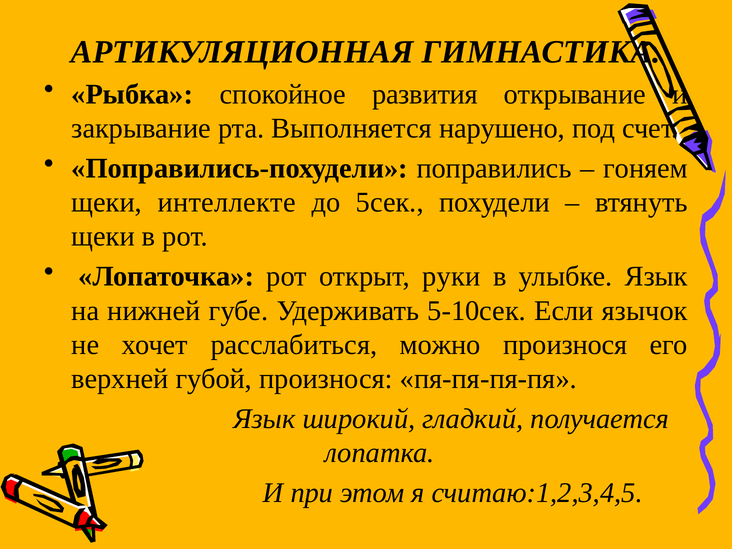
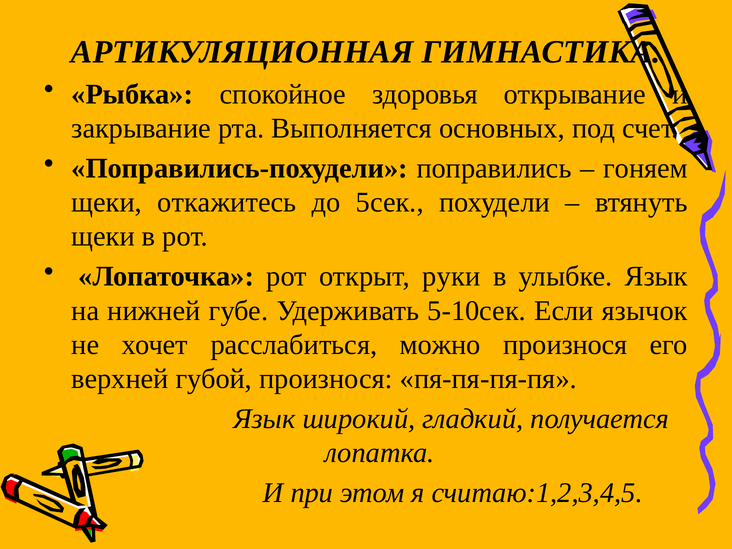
развития: развития -> здоровья (425, 94)
нарушено: нарушено -> основных (502, 128)
интеллекте: интеллекте -> откажитесь (227, 202)
